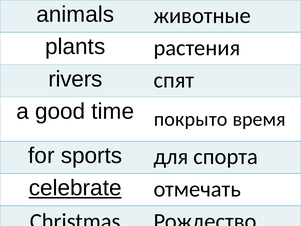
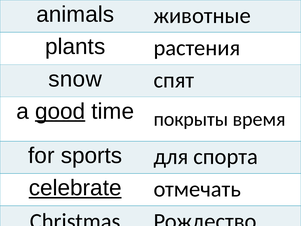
rivers: rivers -> snow (75, 79)
good underline: none -> present (60, 111)
покрыто: покрыто -> покрыты (191, 119)
